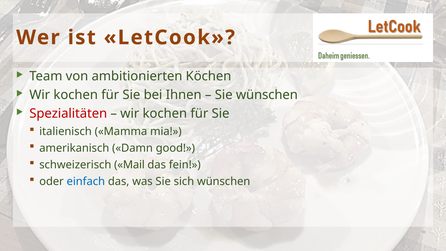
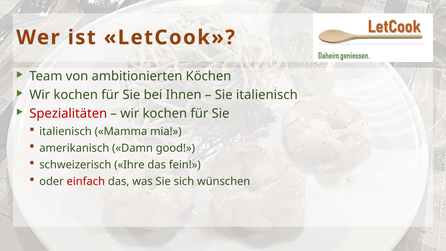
Sie wünschen: wünschen -> italienisch (267, 95)
Mail: Mail -> Ihre (129, 165)
einfach colour: blue -> red (86, 181)
